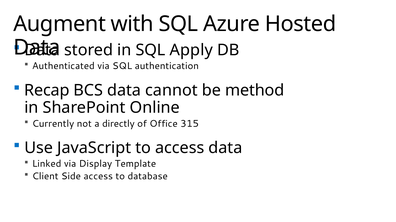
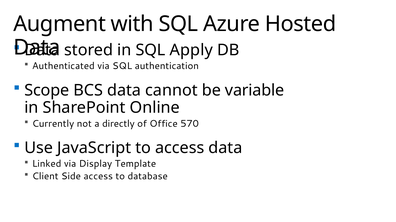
Recap: Recap -> Scope (47, 91)
method: method -> variable (255, 91)
315: 315 -> 570 (190, 124)
